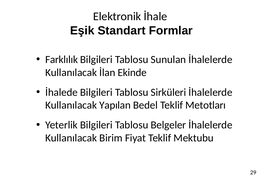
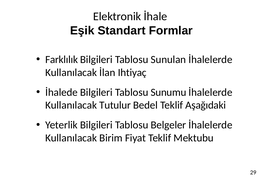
Ekinde: Ekinde -> Ihtiyaç (132, 72)
Sirküleri: Sirküleri -> Sunumu (168, 92)
Yapılan: Yapılan -> Tutulur (115, 105)
Metotları: Metotları -> Aşağıdaki (206, 105)
